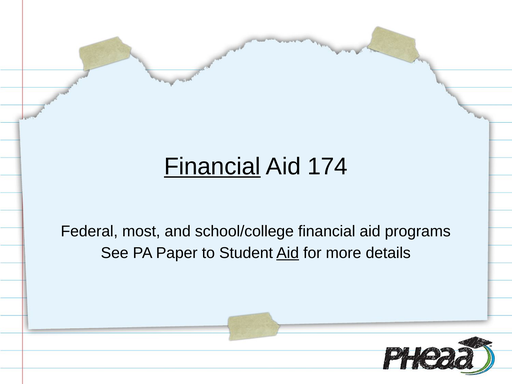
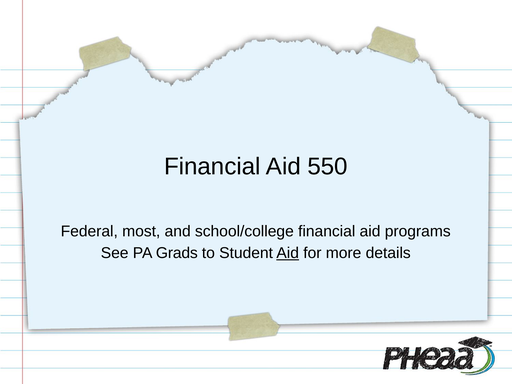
Financial underline: present -> none (212, 167)
174: 174 -> 550 (328, 167)
Paper: Paper -> Grads (177, 253)
